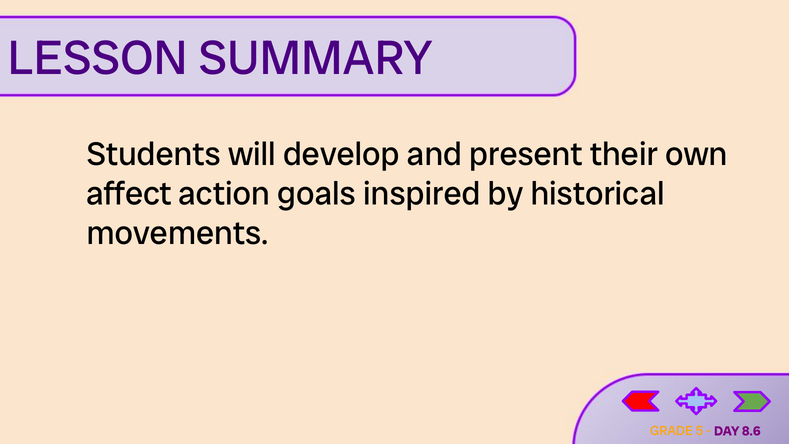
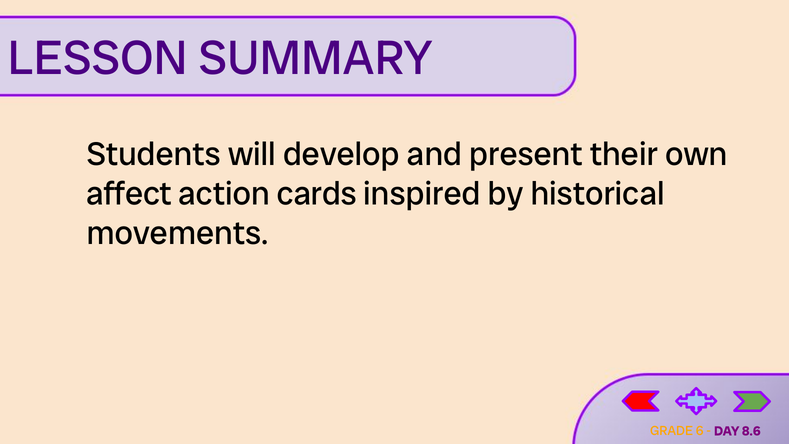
goals: goals -> cards (317, 194)
5: 5 -> 6 (700, 431)
